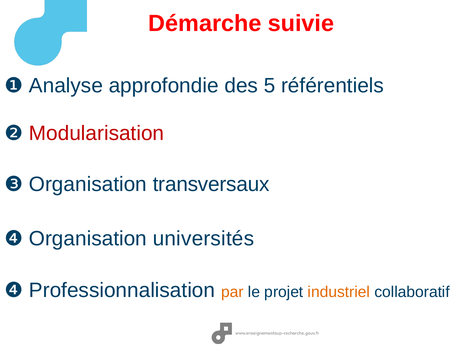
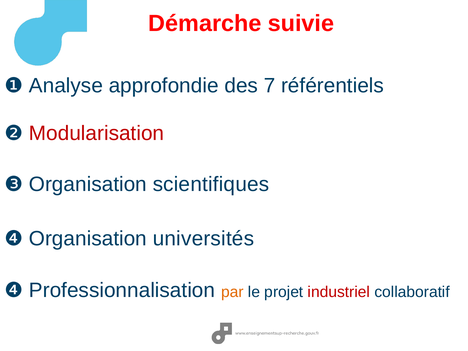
5: 5 -> 7 (270, 86)
transversaux: transversaux -> scientifiques (211, 184)
industriel colour: orange -> red (339, 292)
